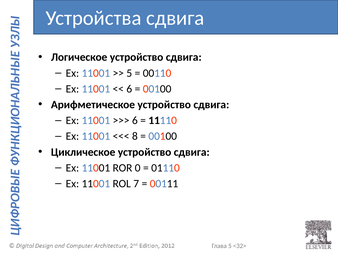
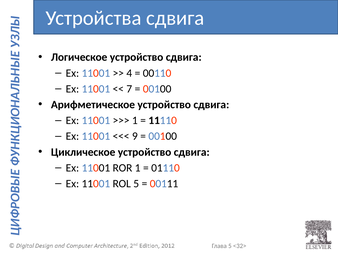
5: 5 -> 4 (129, 73)
6: 6 -> 7 (129, 89)
6: 6 -> 1 (135, 120)
8: 8 -> 9 (135, 136)
ROR 0: 0 -> 1 (138, 168)
ROL 7: 7 -> 5 (136, 183)
